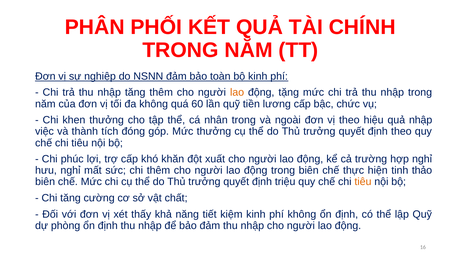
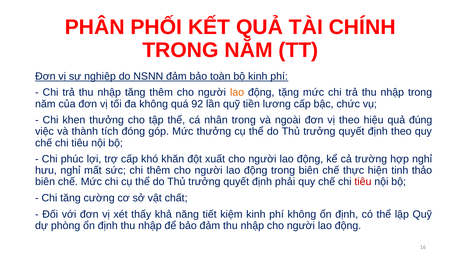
60: 60 -> 92 (197, 104)
quả nhập: nhập -> đúng (421, 120)
triệu: triệu -> phải (285, 182)
tiêu colour: orange -> red (363, 182)
